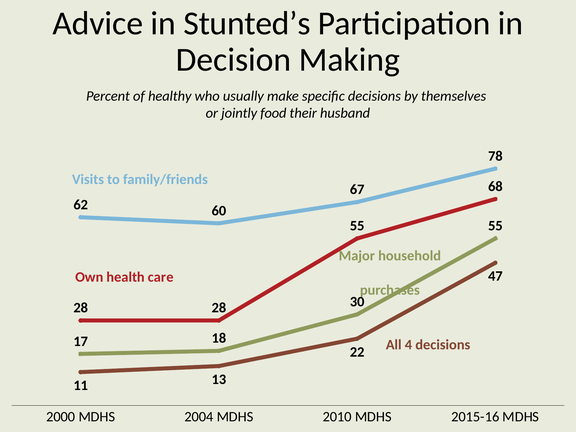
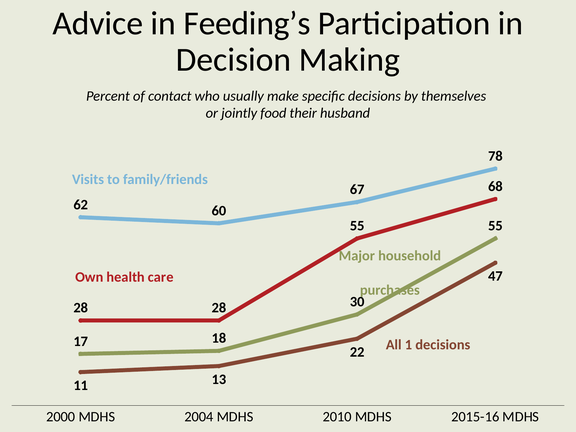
Stunted’s: Stunted’s -> Feeding’s (247, 23)
healthy: healthy -> contact (170, 96)
4: 4 -> 1 (408, 345)
